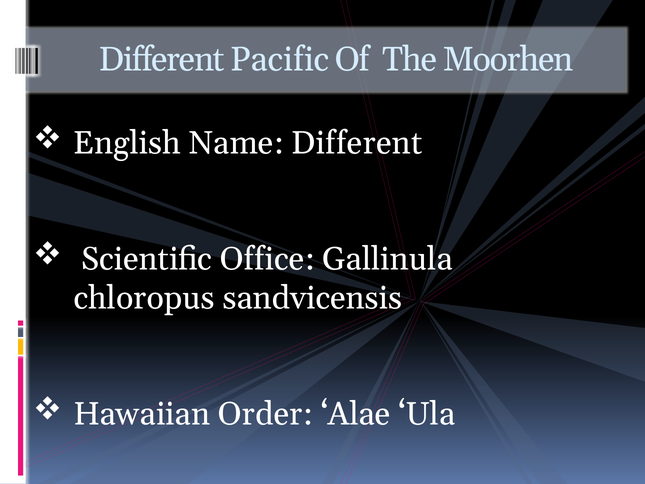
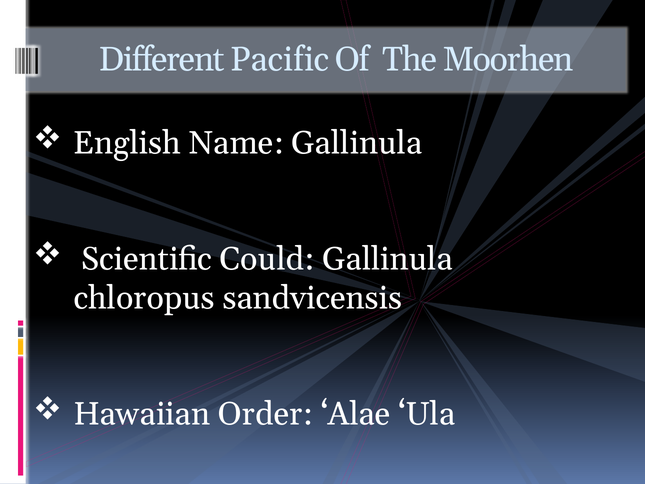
Name Different: Different -> Gallinula (357, 143)
Office: Office -> Could (267, 259)
